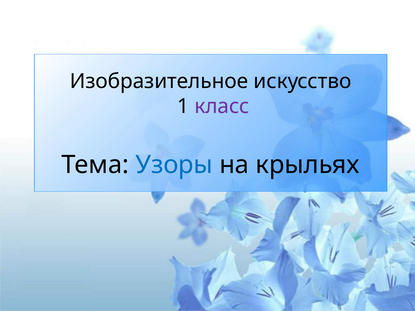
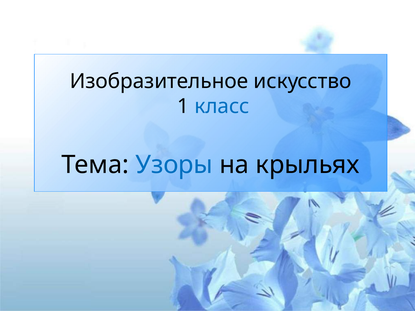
класс colour: purple -> blue (222, 106)
